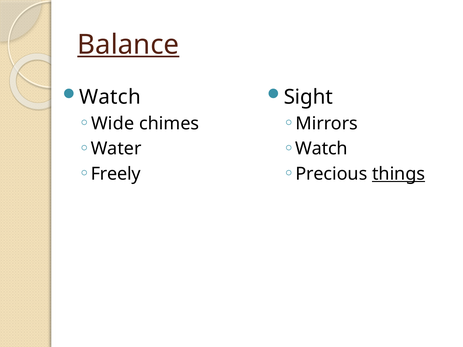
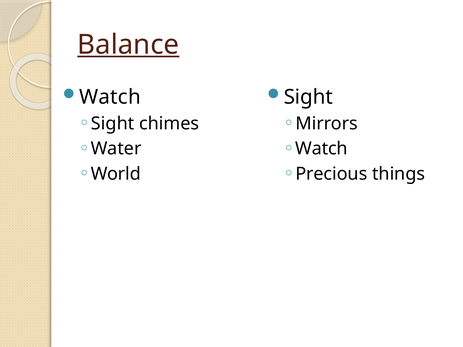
Wide: Wide -> Sight (113, 124)
Freely: Freely -> World (116, 174)
things underline: present -> none (399, 174)
